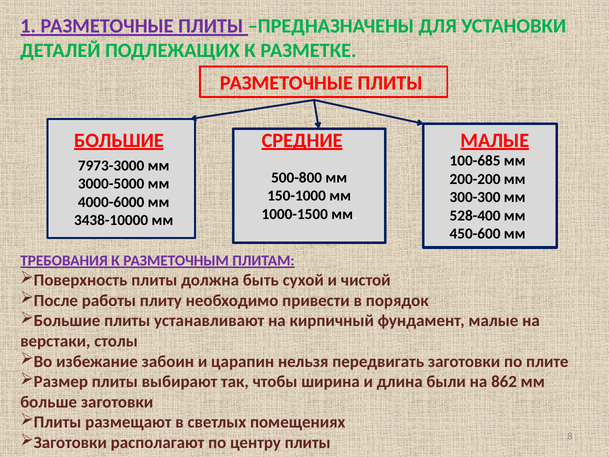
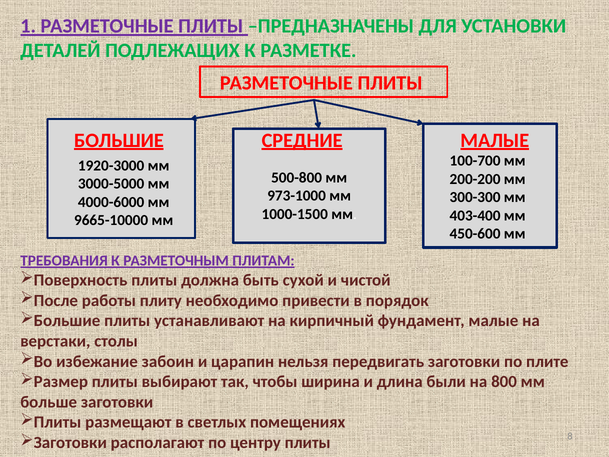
100-685: 100-685 -> 100-700 (475, 161)
7973-3000: 7973-3000 -> 1920-3000 (111, 165)
150-1000: 150-1000 -> 973-1000 (297, 196)
528-400: 528-400 -> 403-400 (475, 215)
3438-10000: 3438-10000 -> 9665-10000 (111, 220)
862: 862 -> 800 (504, 382)
